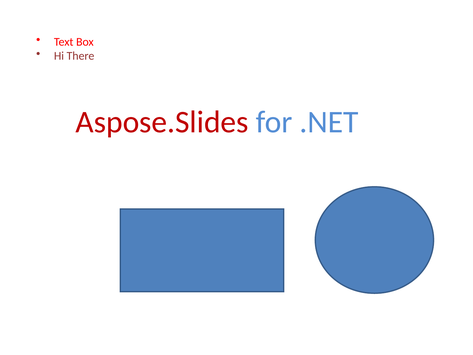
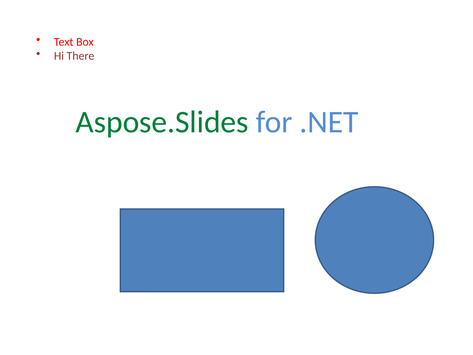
Aspose.Slides colour: red -> green (162, 122)
